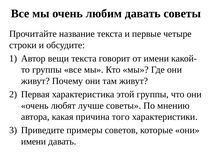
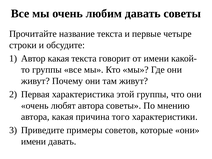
Автор вещи: вещи -> какая (59, 58)
любят лучше: лучше -> автора (91, 106)
